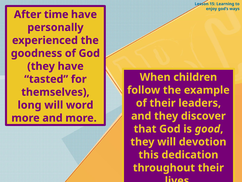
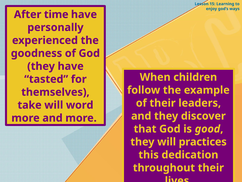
long: long -> take (30, 105)
devotion: devotion -> practices (203, 142)
